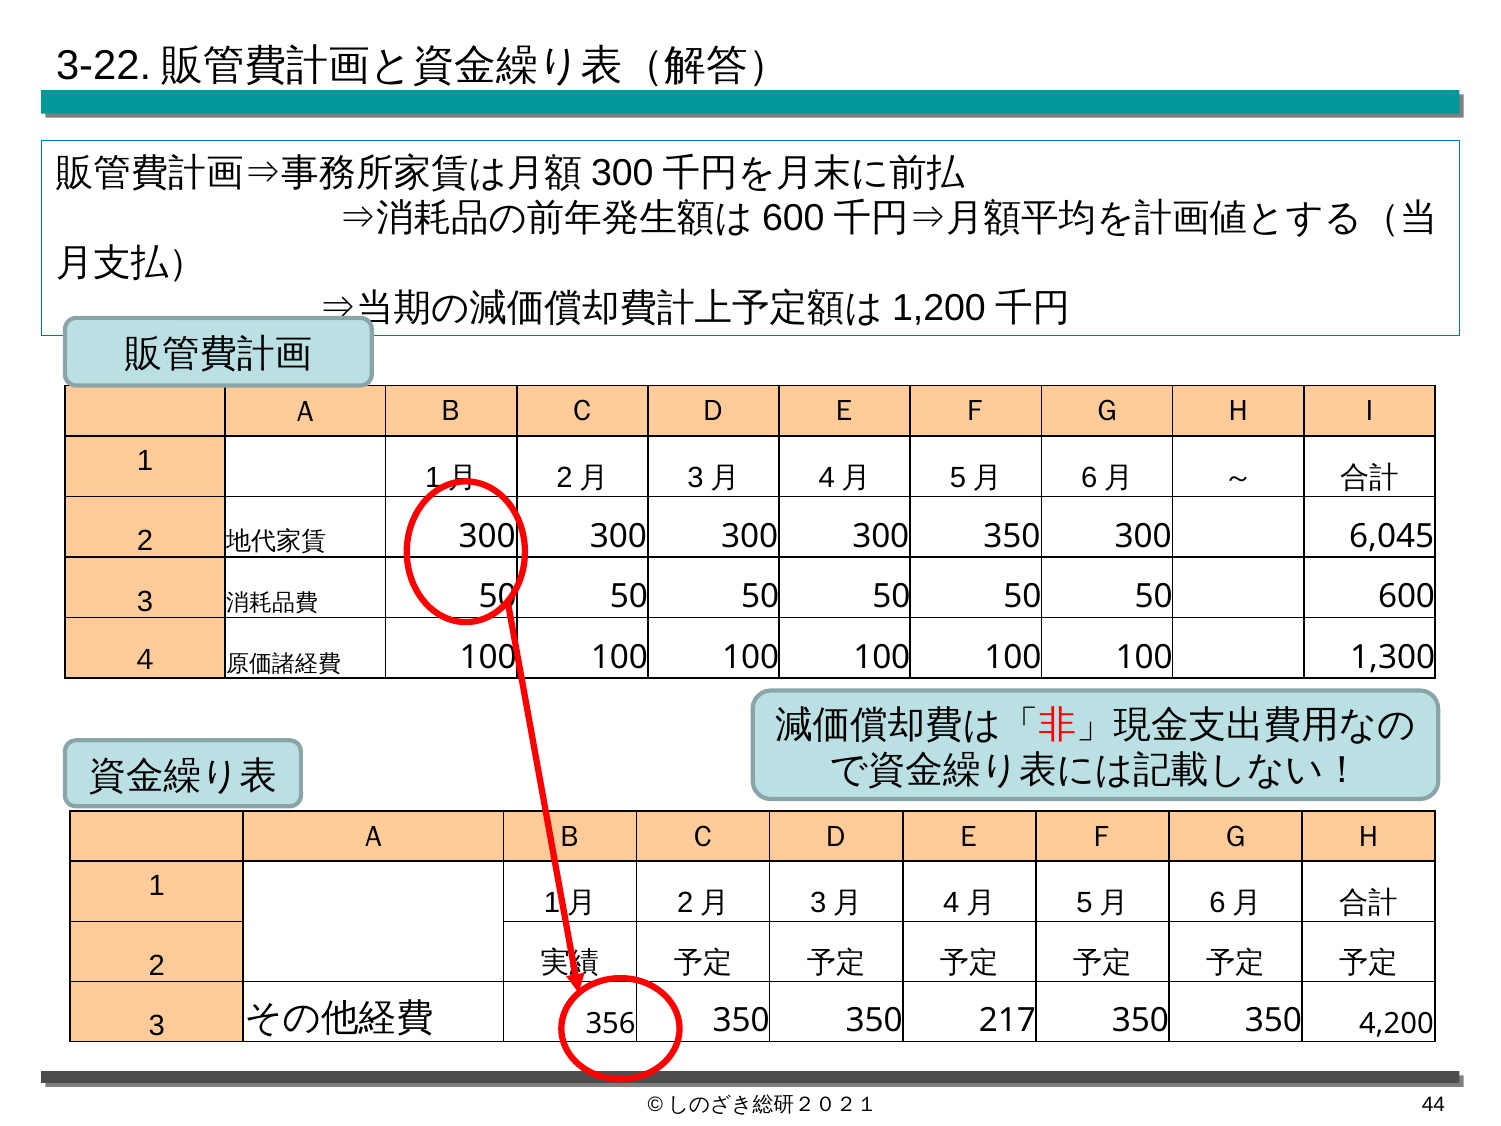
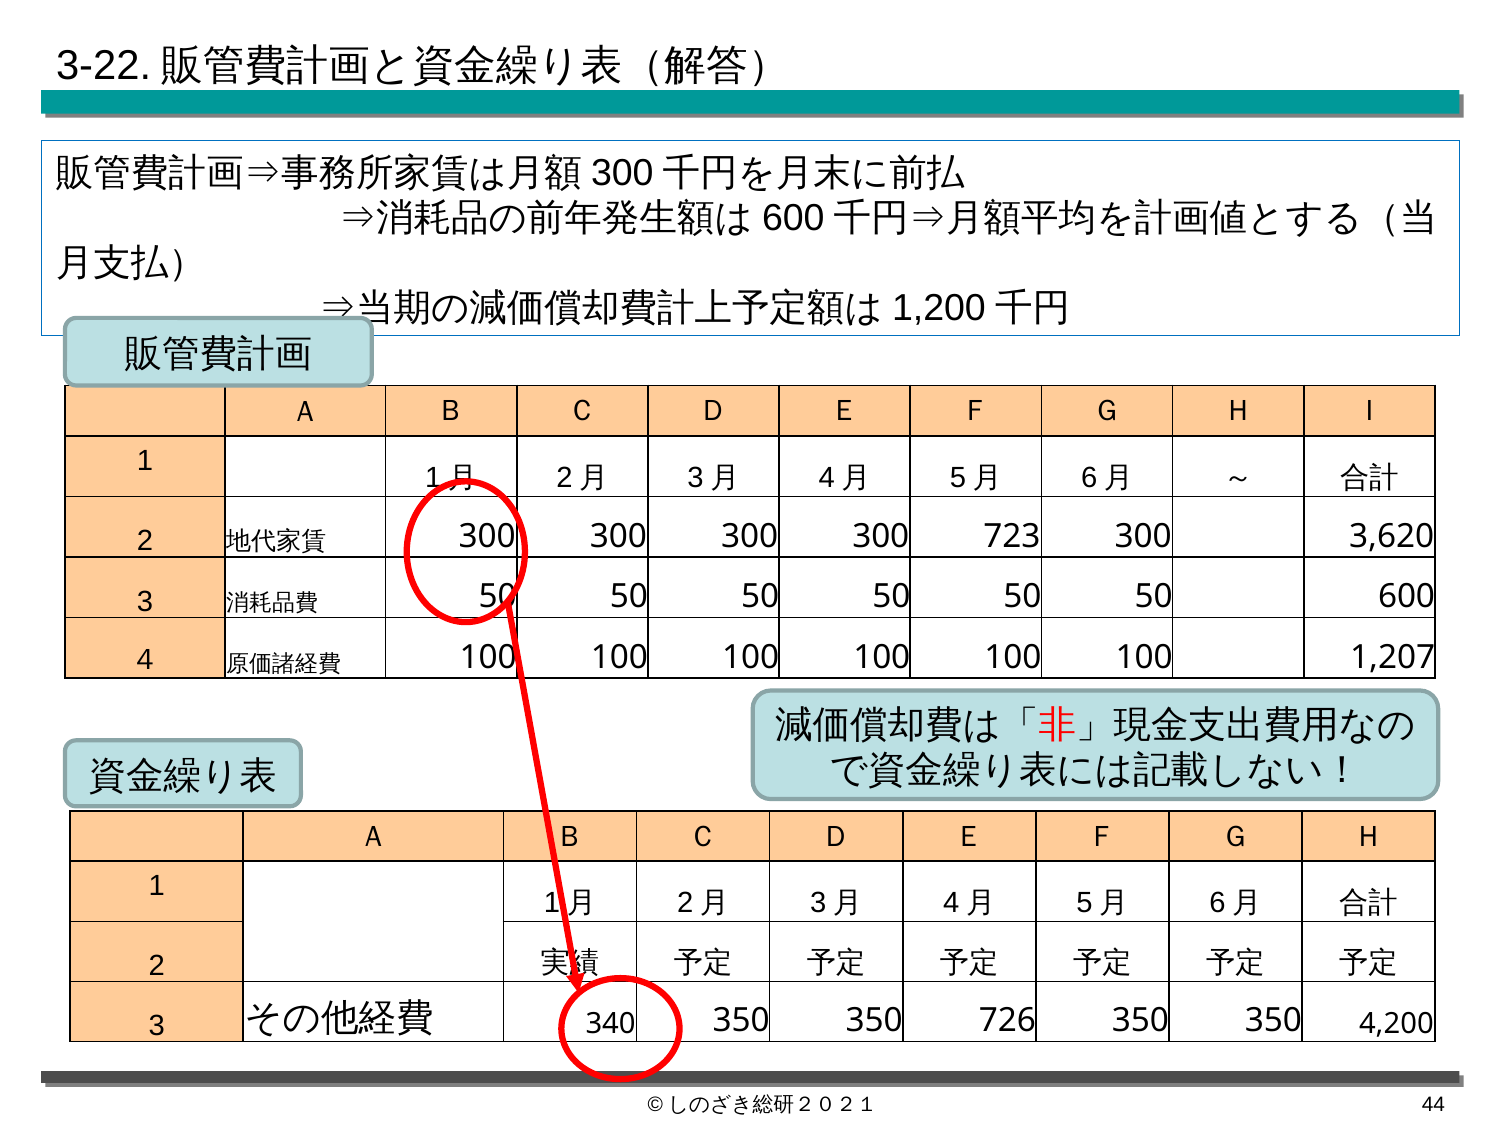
300 350: 350 -> 723 (1012, 536)
6,045: 6,045 -> 3,620 (1392, 536)
1,300: 1,300 -> 1,207 (1393, 657)
356: 356 -> 340 (611, 1023)
217: 217 -> 726 (1007, 1021)
